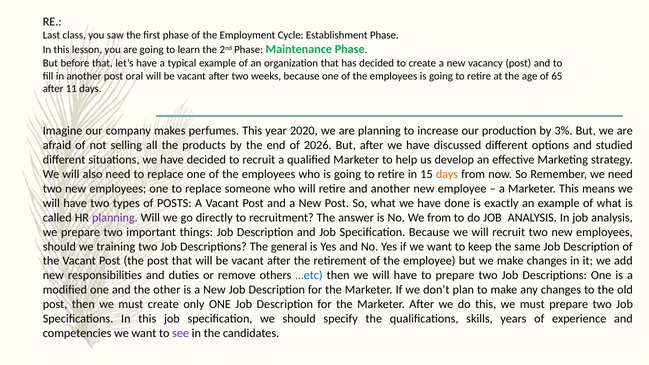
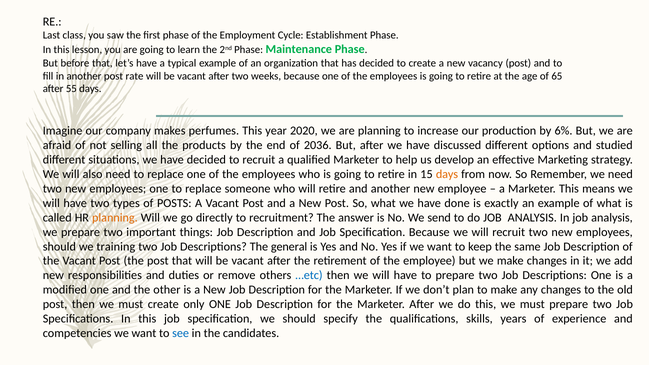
oral: oral -> rate (135, 76)
11: 11 -> 55 (71, 89)
3%: 3% -> 6% (563, 131)
2026: 2026 -> 2036 (318, 145)
planning colour: purple -> orange (115, 218)
We from: from -> send (439, 218)
see colour: purple -> blue (181, 333)
